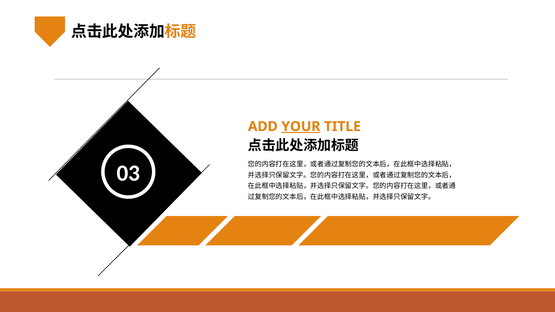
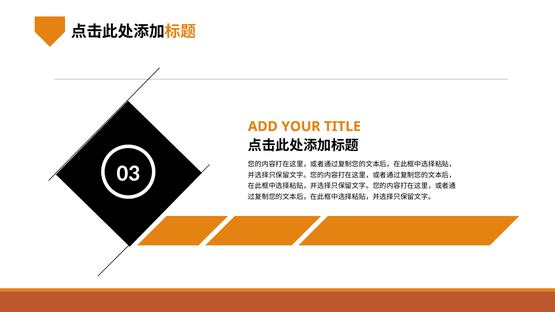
YOUR underline: present -> none (301, 127)
